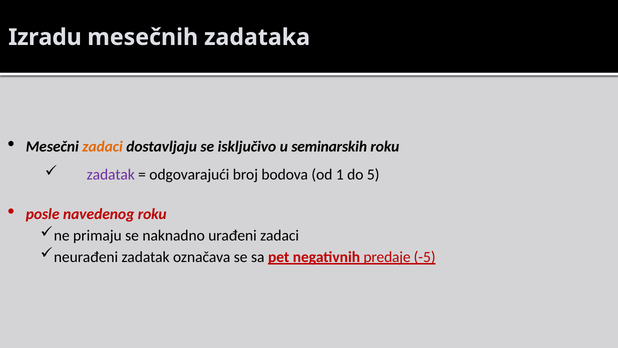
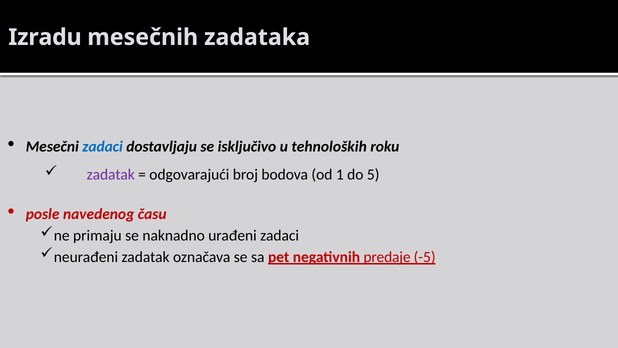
zadaci colour: orange -> blue (103, 147)
seminarskih: seminarskih -> tehnoloških (329, 147)
navedenog roku: roku -> času (152, 214)
